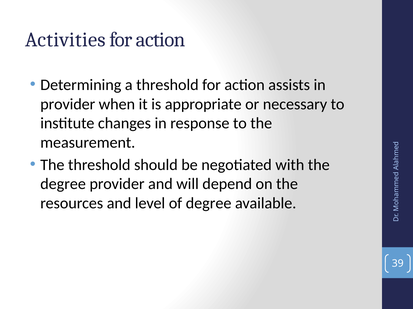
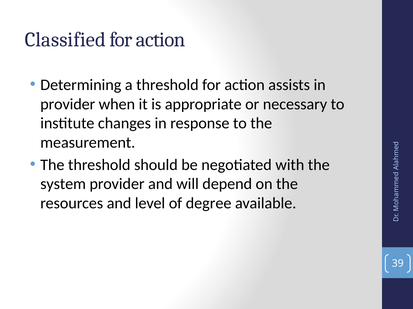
Activities: Activities -> Classified (65, 40)
degree: degree -> system (63, 184)
